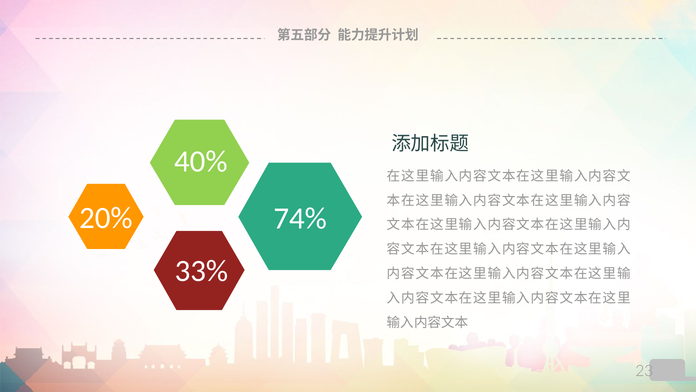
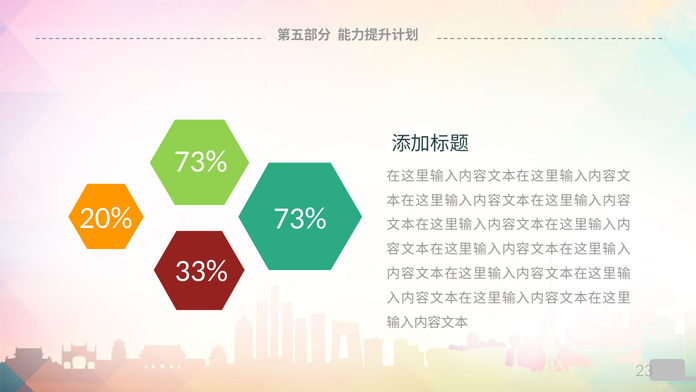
40%: 40% -> 73% (201, 161)
74%: 74% -> 73% (300, 218)
